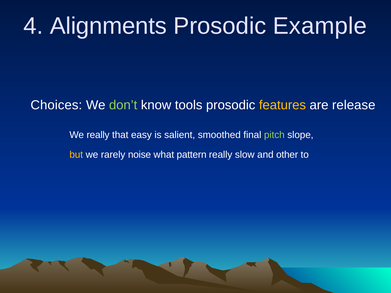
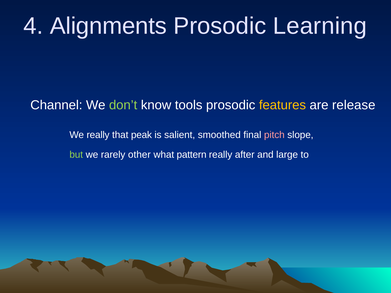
Example: Example -> Learning (320, 26)
Choices: Choices -> Channel (56, 105)
easy: easy -> peak (141, 135)
pitch colour: light green -> pink (274, 135)
but colour: yellow -> light green (76, 155)
noise: noise -> other (139, 155)
slow: slow -> after (245, 155)
other: other -> large (287, 155)
